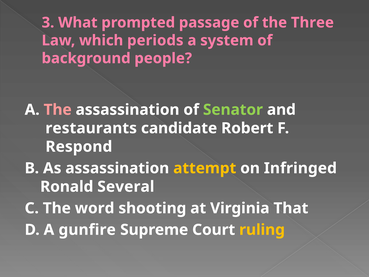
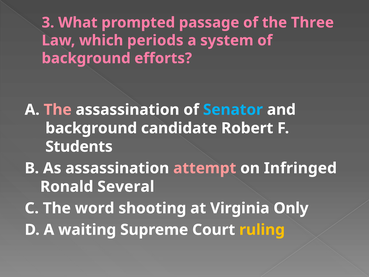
people: people -> efforts (163, 58)
Senator colour: light green -> light blue (233, 110)
restaurants: restaurants -> background (91, 128)
Respond: Respond -> Students (79, 147)
attempt colour: yellow -> pink (205, 168)
That: That -> Only (291, 208)
gunfire: gunfire -> waiting (87, 230)
